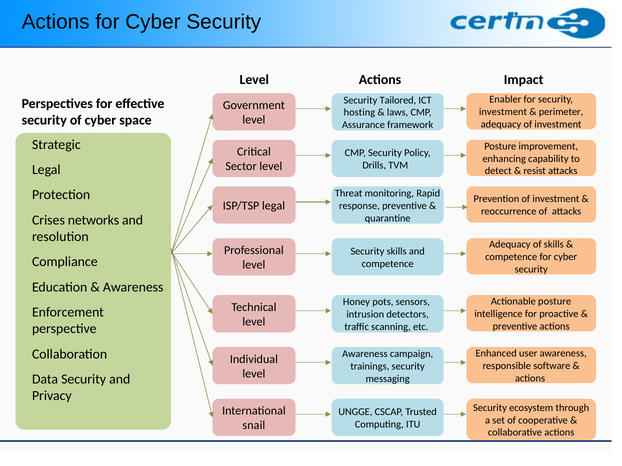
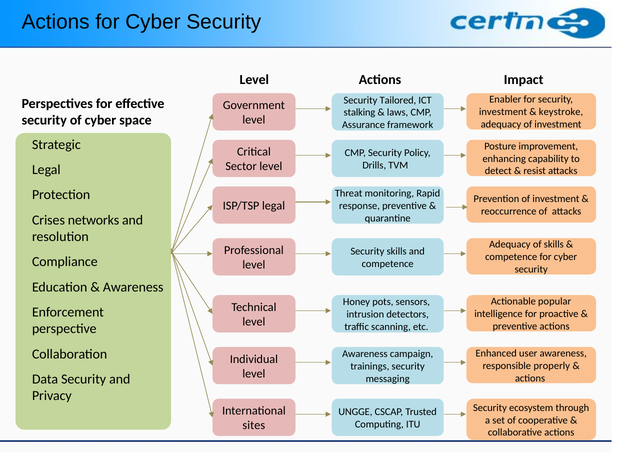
perimeter: perimeter -> keystroke (561, 112)
hosting: hosting -> stalking (360, 113)
Actionable posture: posture -> popular (555, 302)
software: software -> properly (552, 366)
snail: snail -> sites (254, 426)
